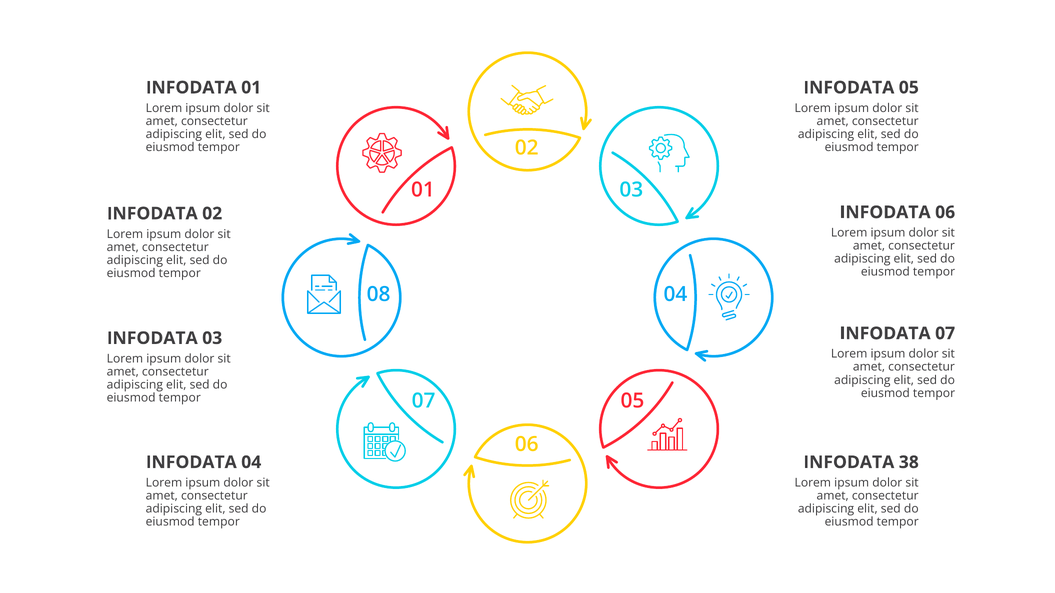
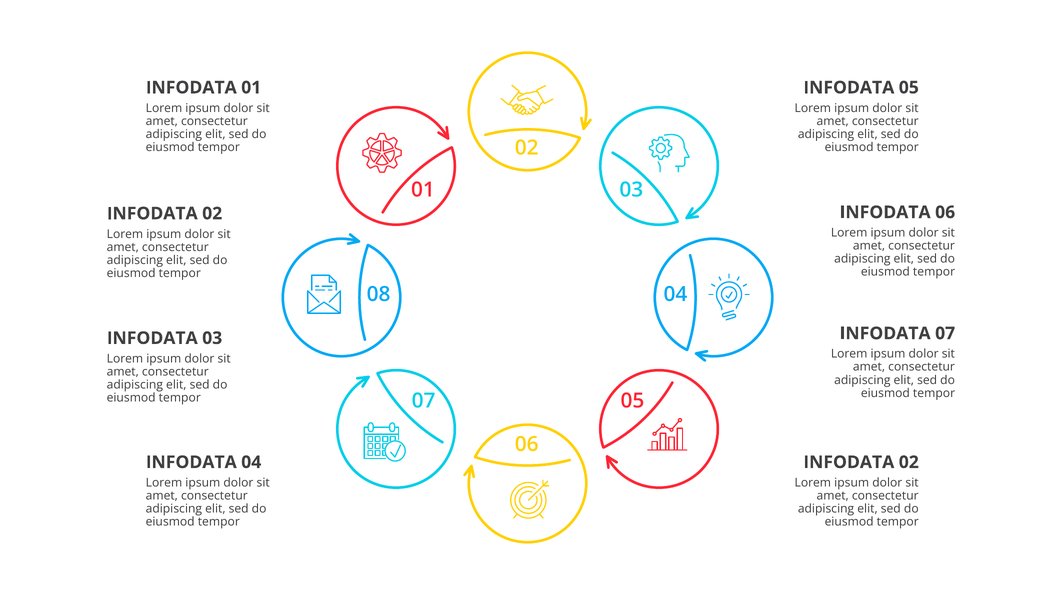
38: 38 -> 02 (909, 463)
